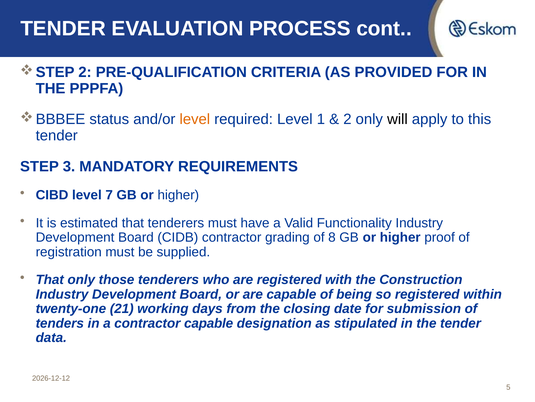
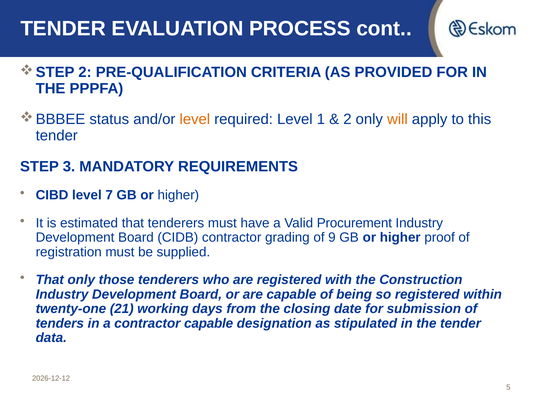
will colour: black -> orange (397, 119)
Functionality: Functionality -> Procurement (354, 223)
8: 8 -> 9 (332, 237)
